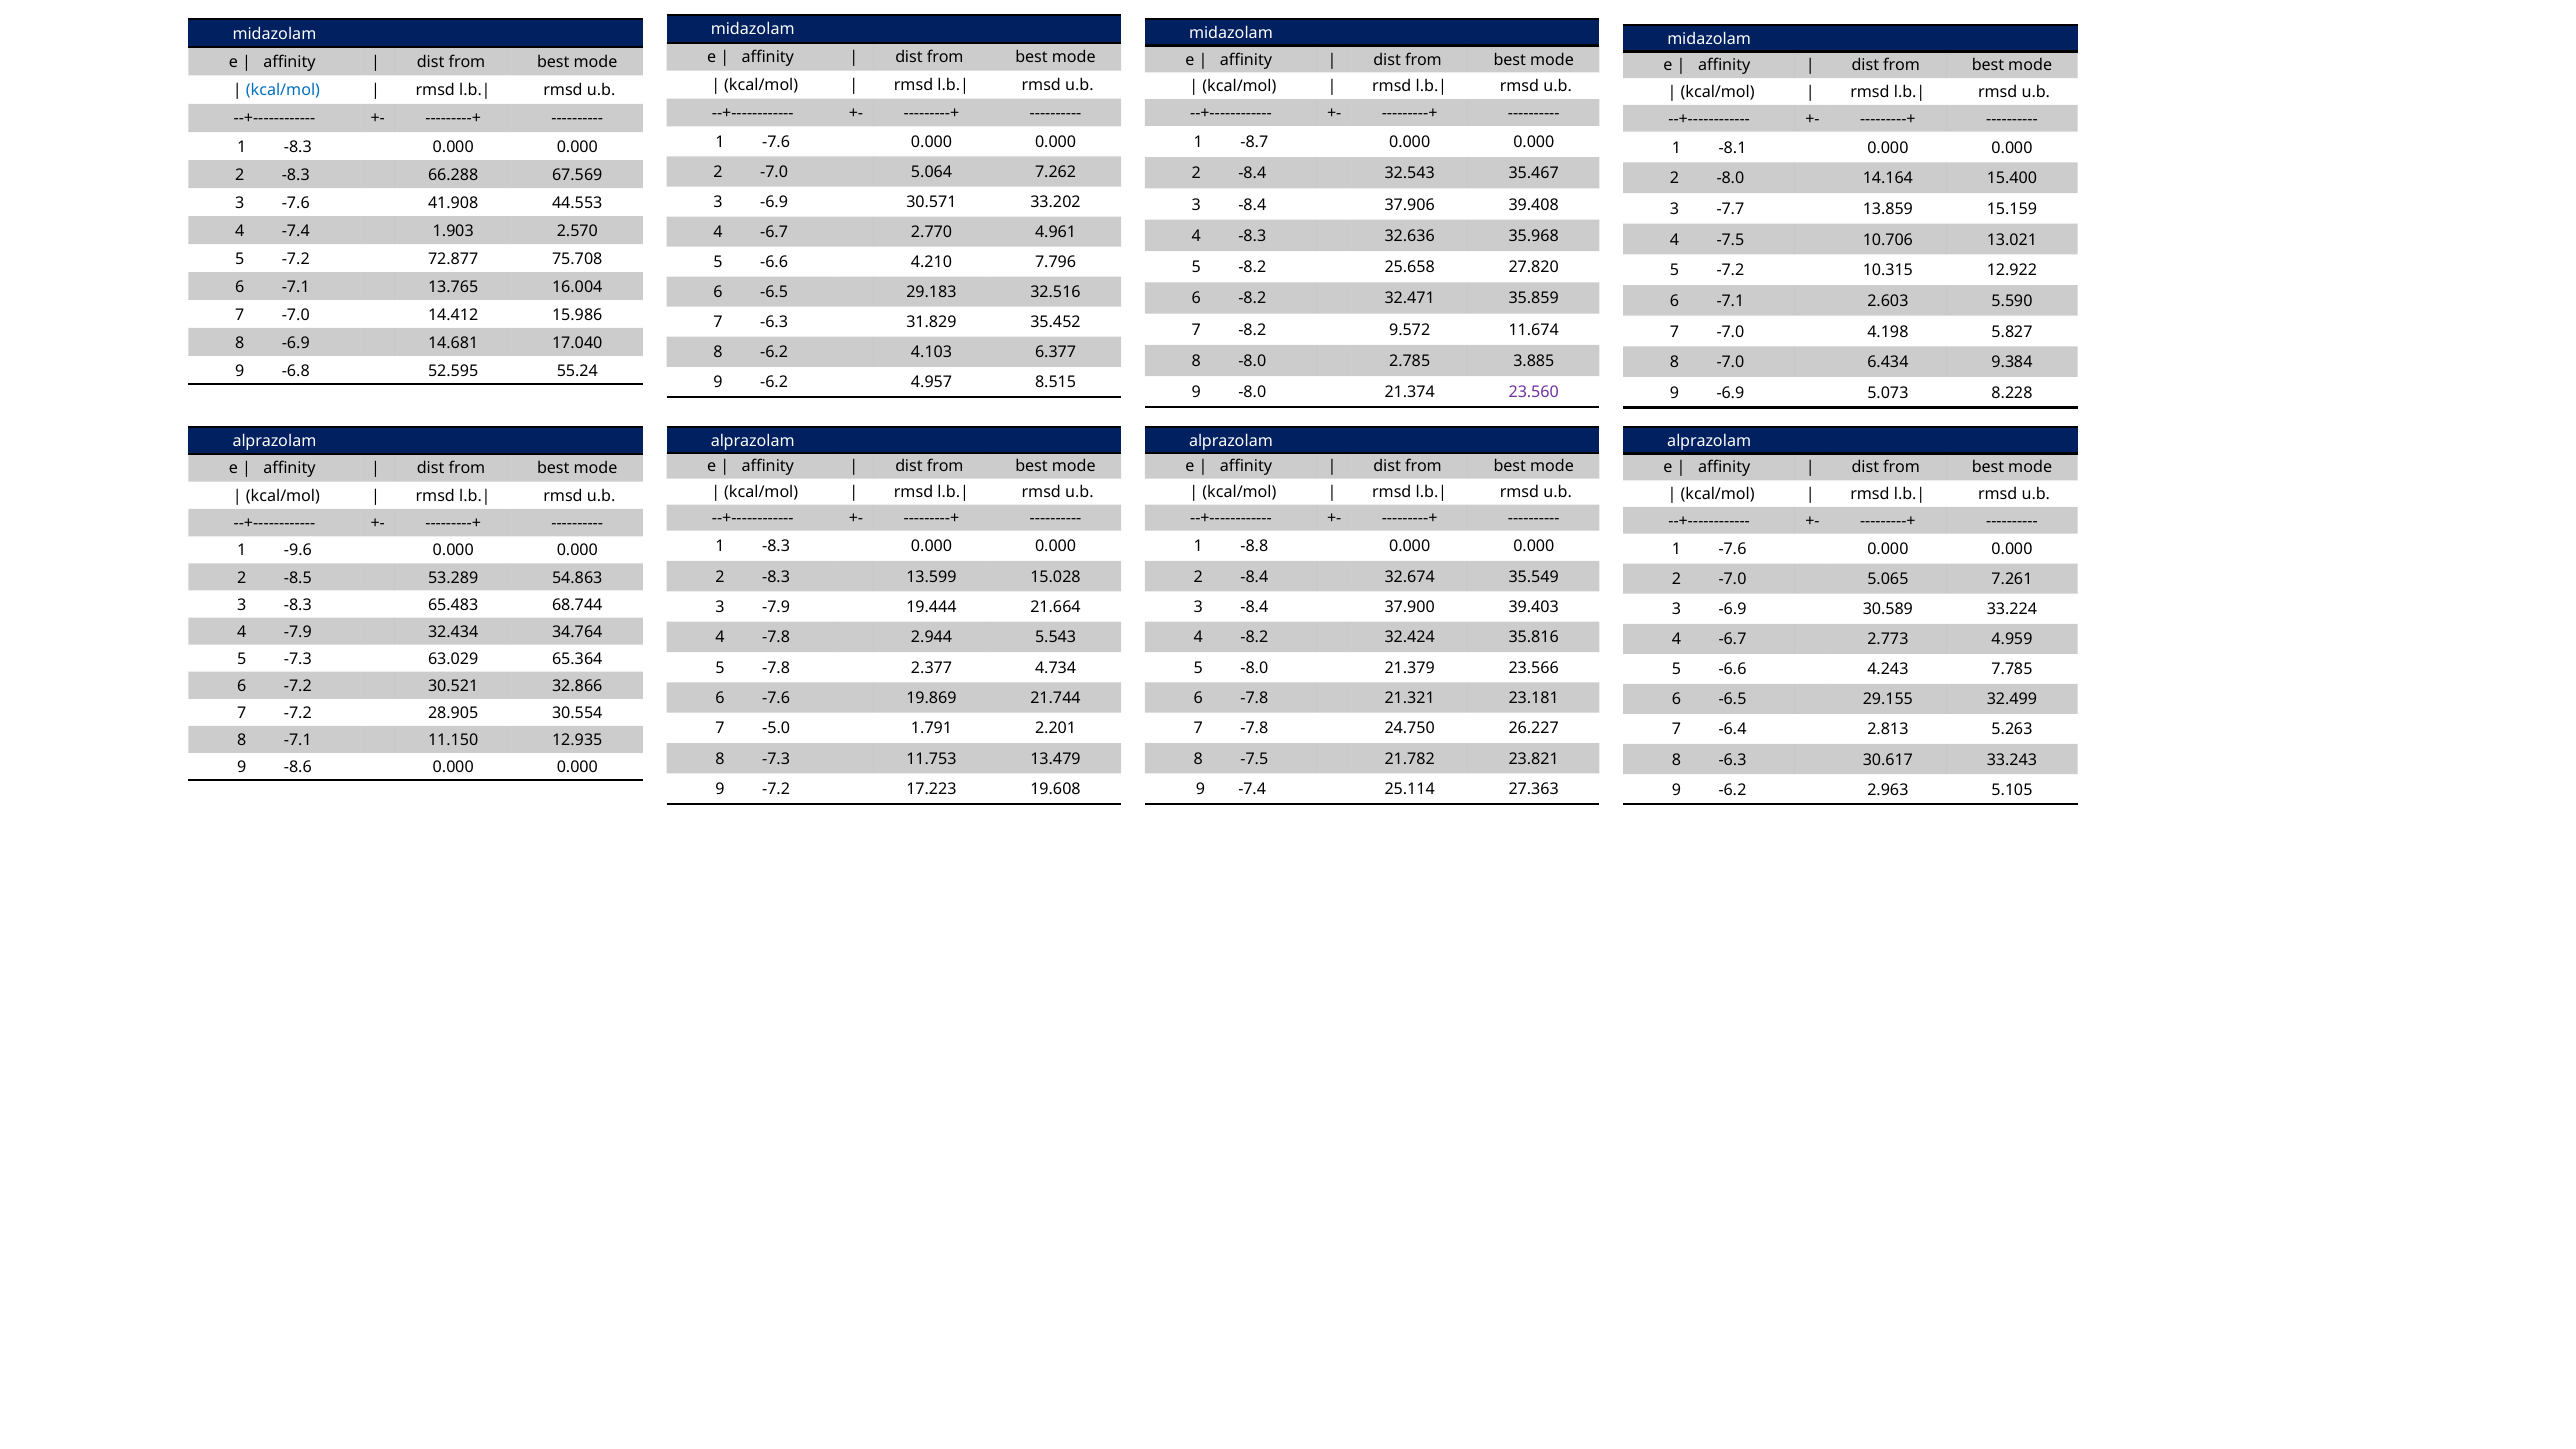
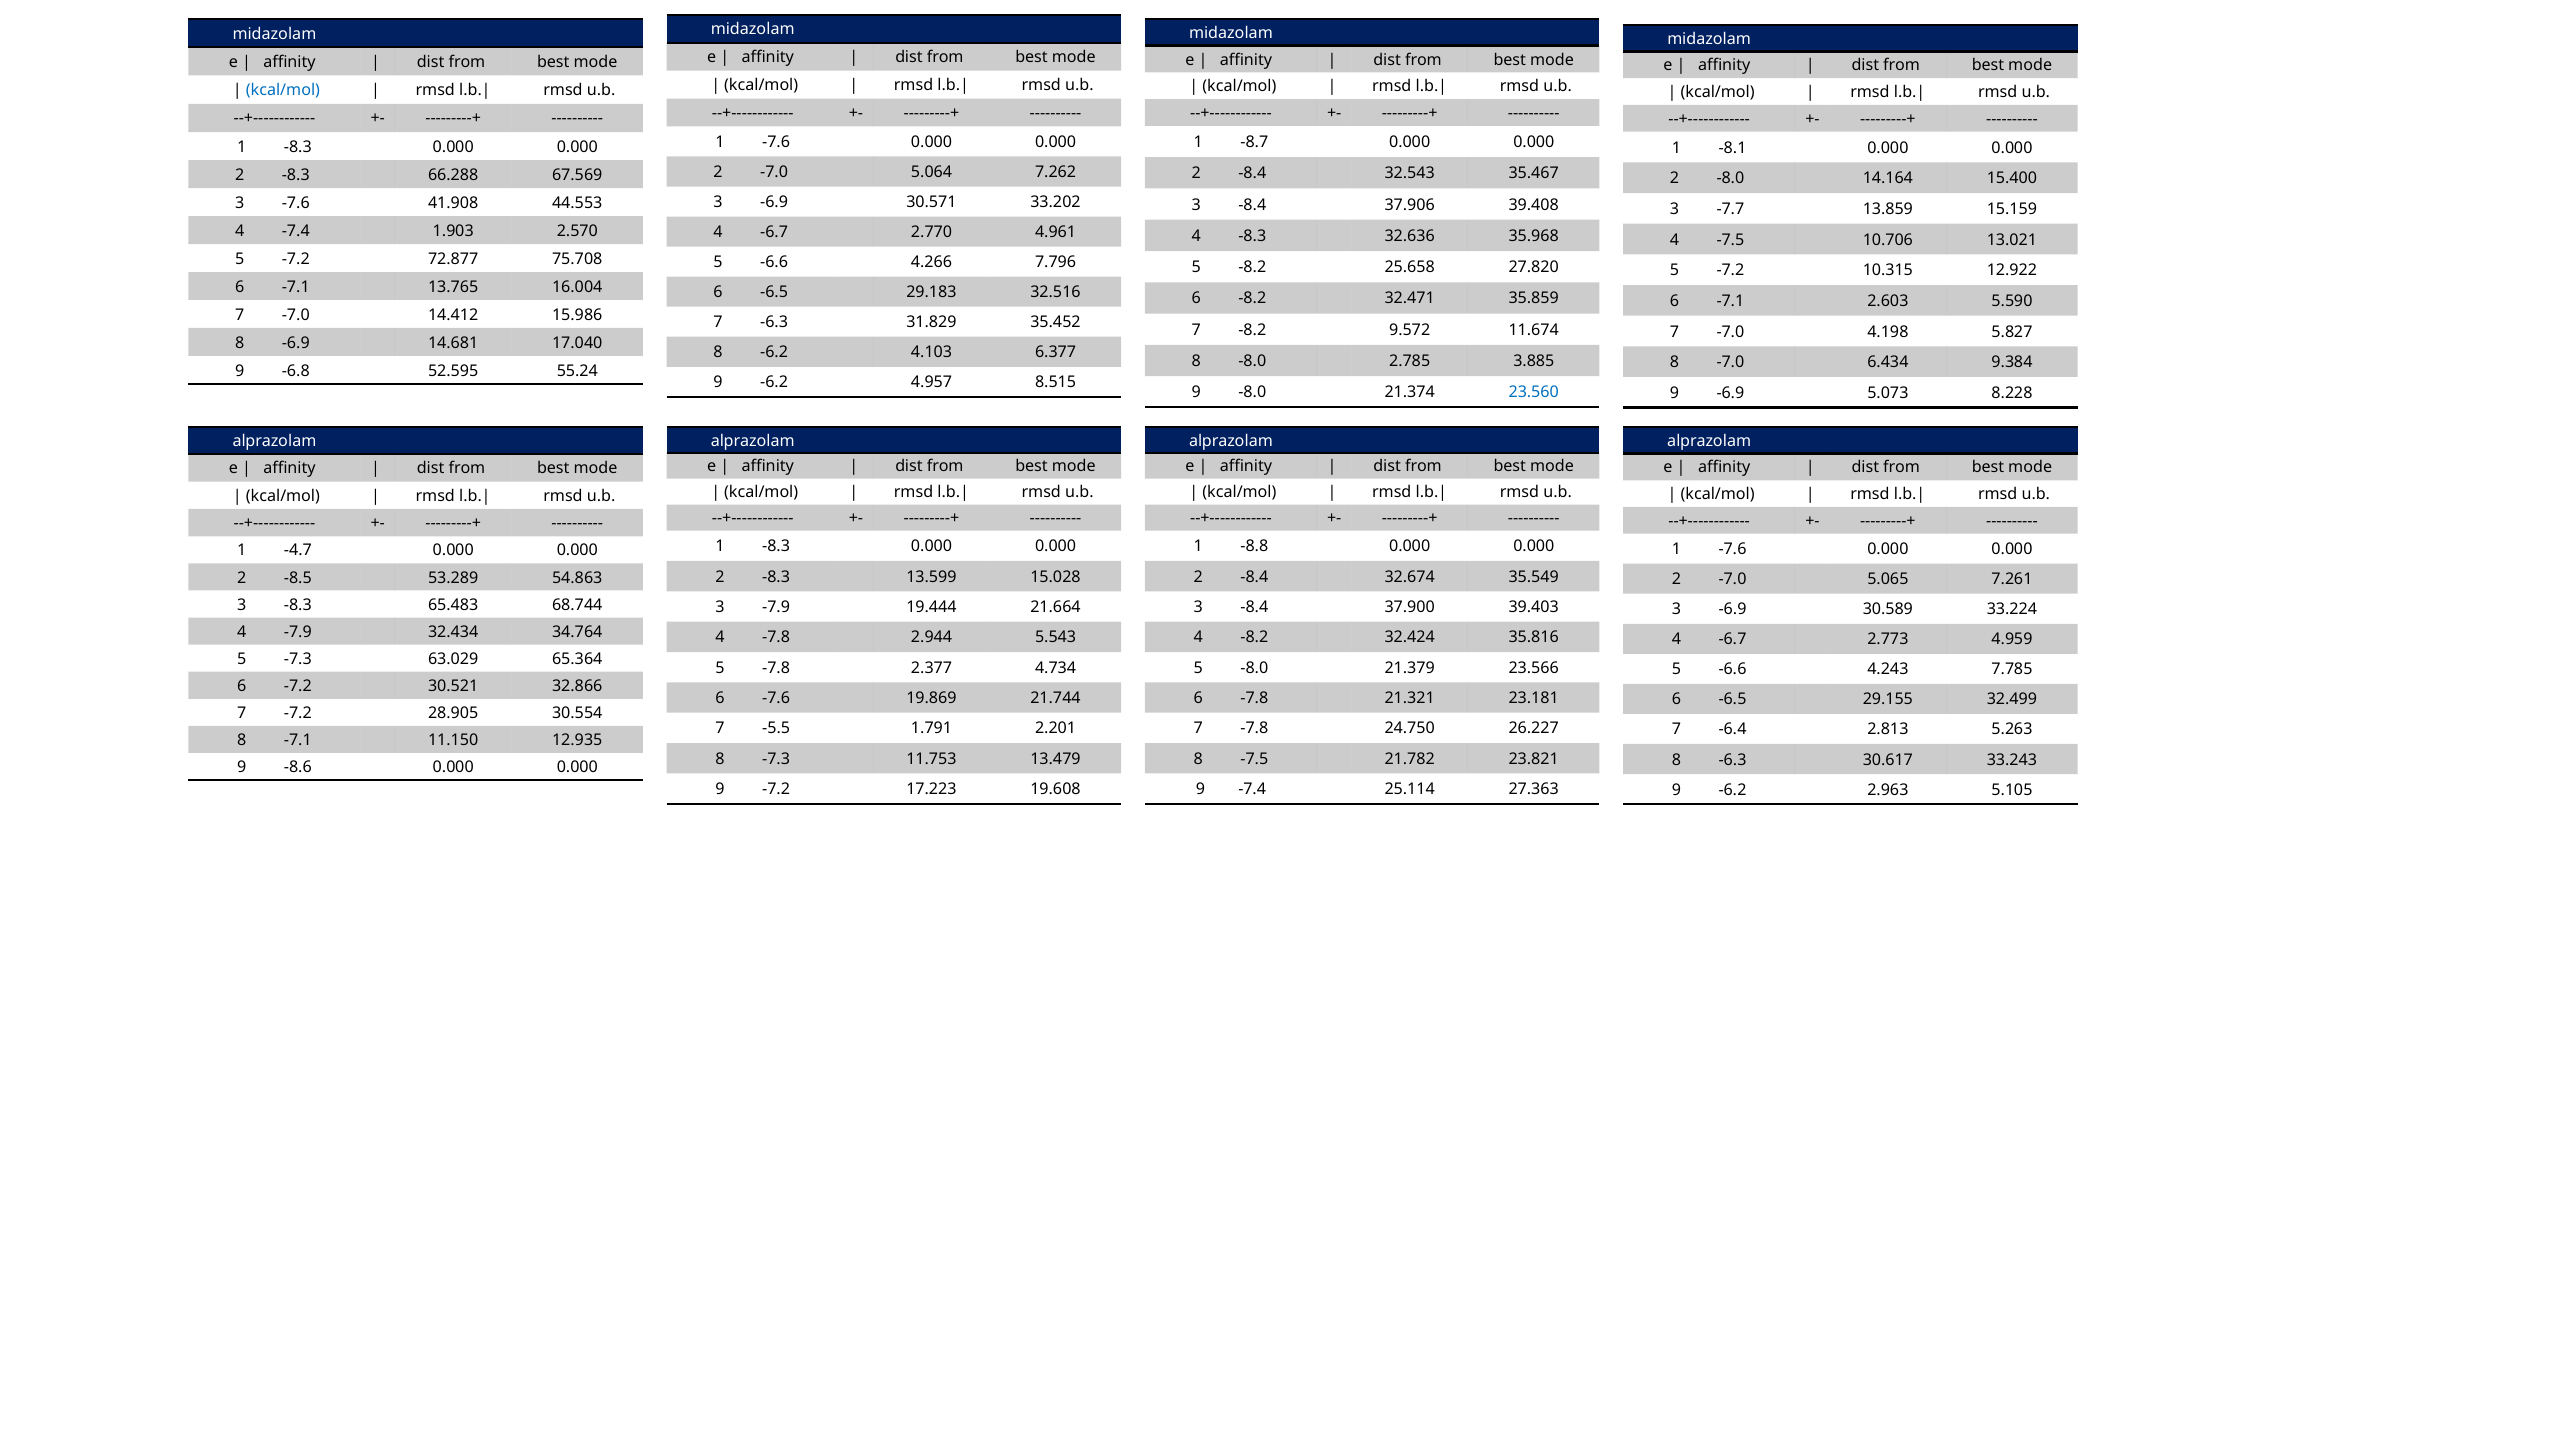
4.210: 4.210 -> 4.266 (932, 262)
23.560 colour: purple -> blue (1534, 392)
-9.6: -9.6 -> -4.7 (298, 551)
-5.0: -5.0 -> -5.5 (776, 729)
